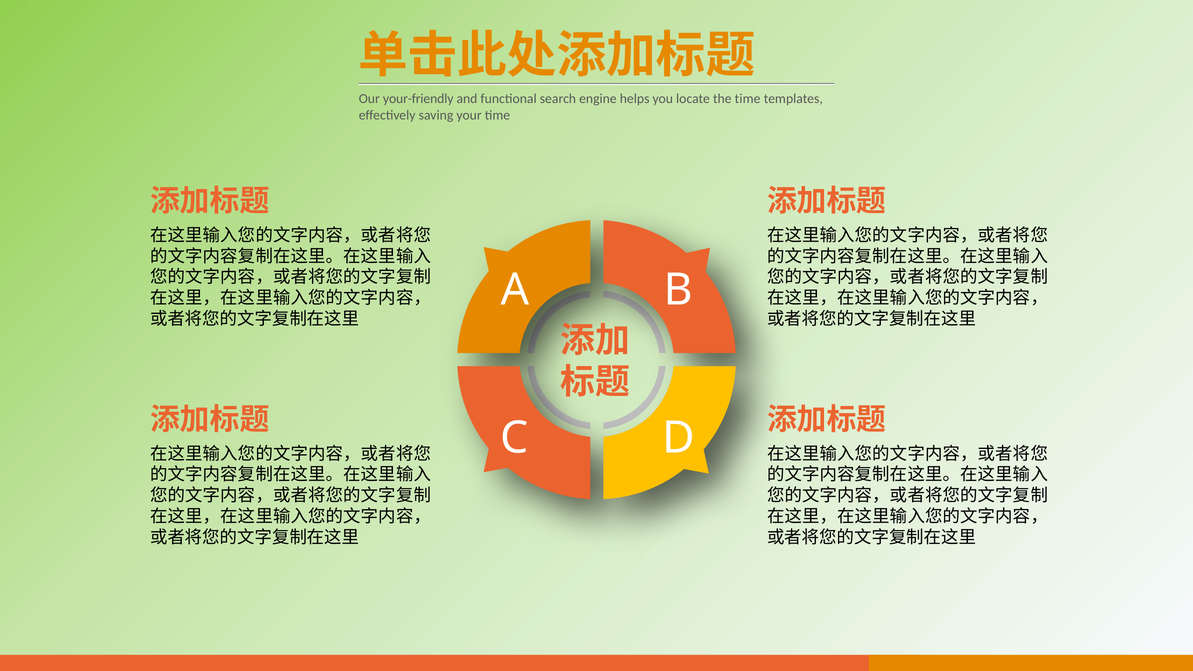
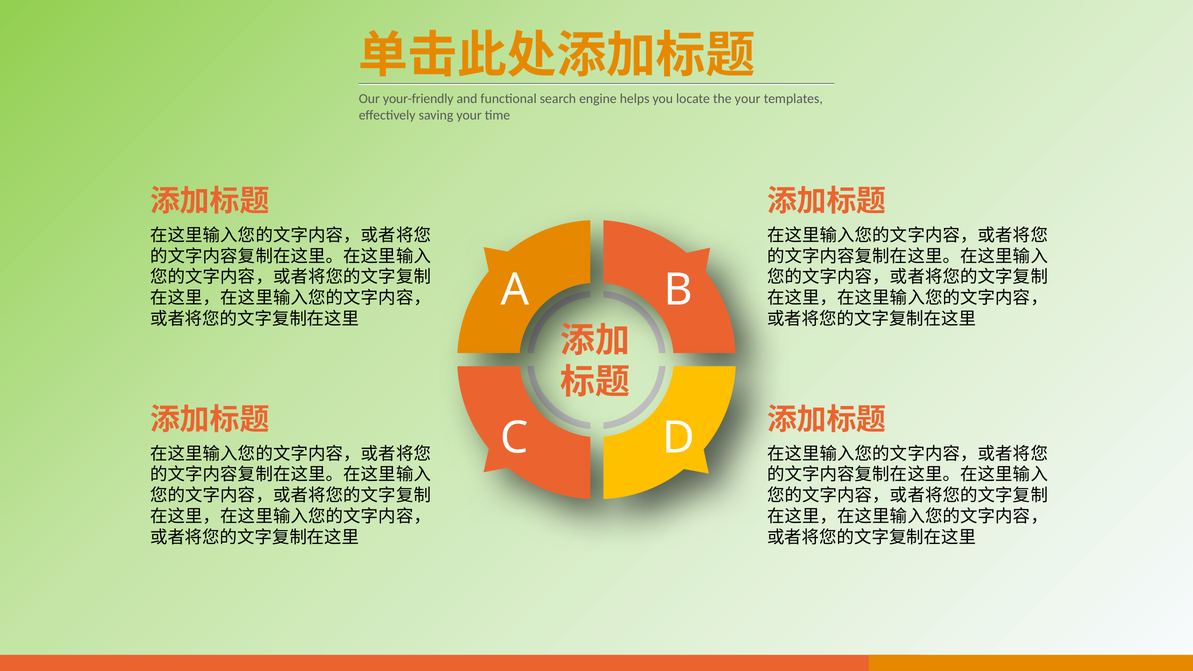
the time: time -> your (748, 99)
